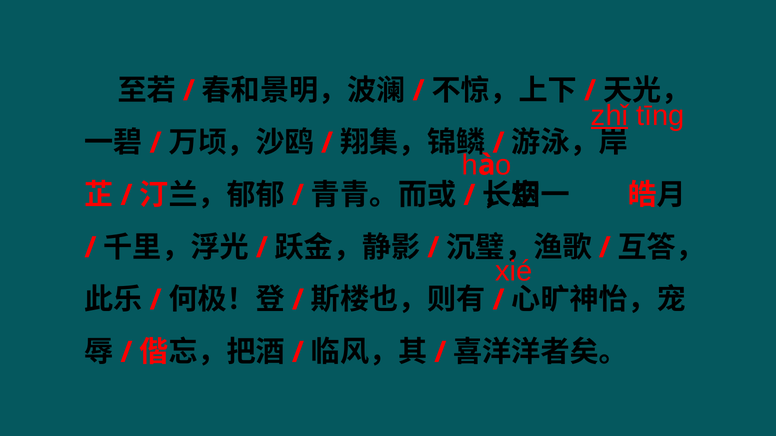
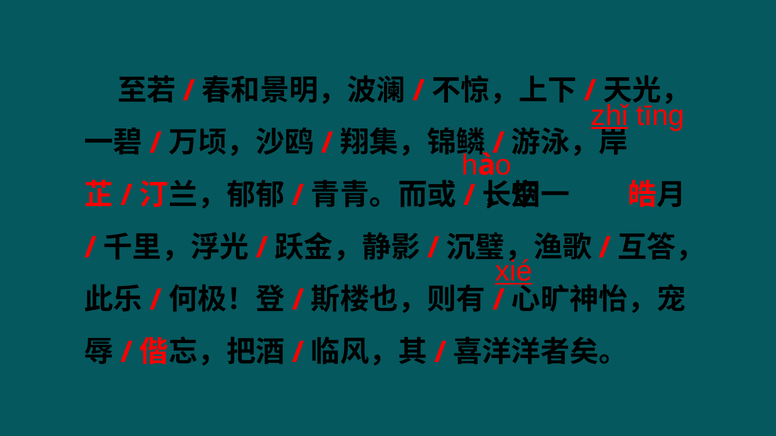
xié underline: none -> present (514, 272)
